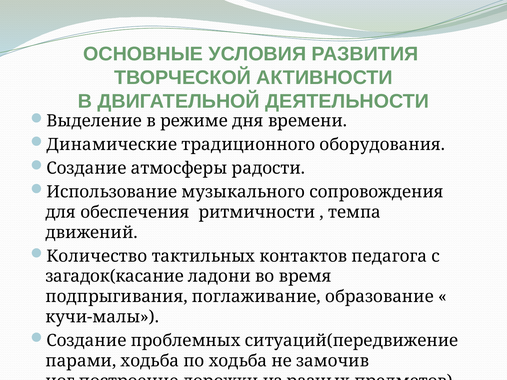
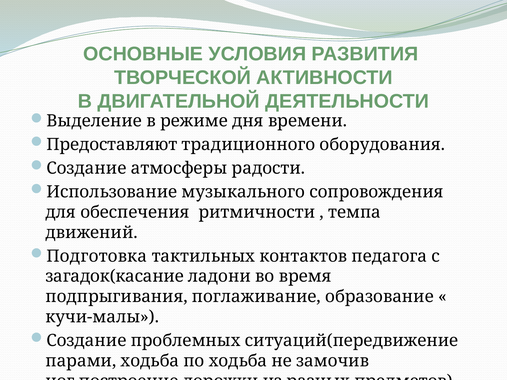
Динамические: Динамические -> Предоставляют (112, 145)
Количество: Количество -> Подготовка (97, 256)
